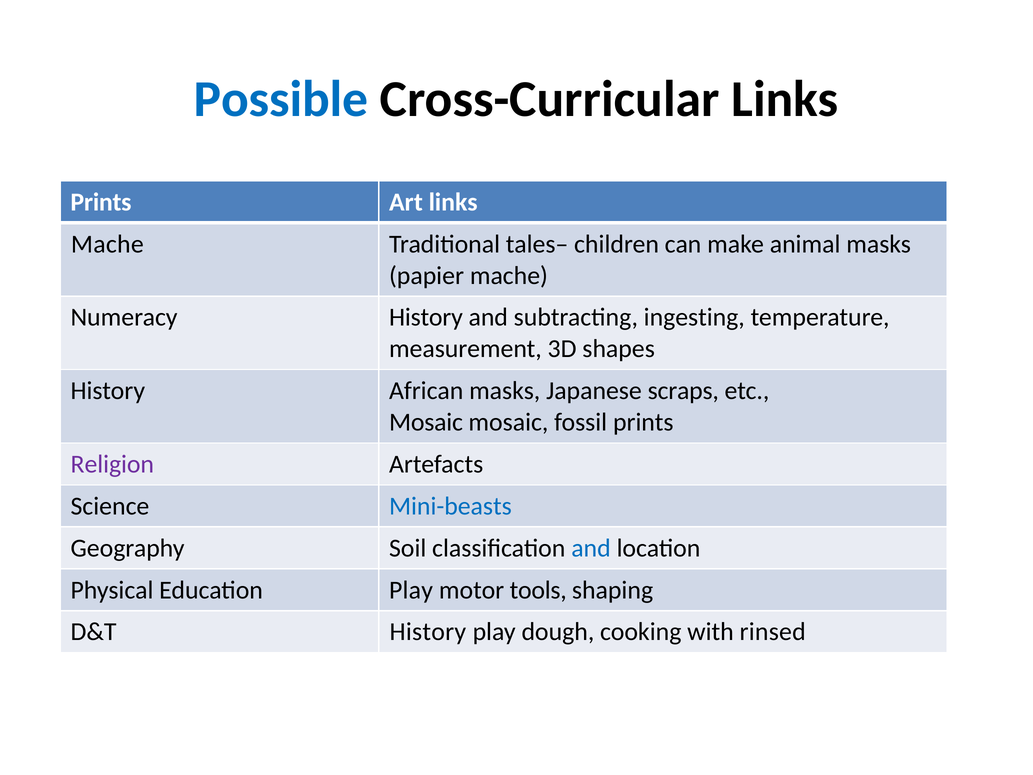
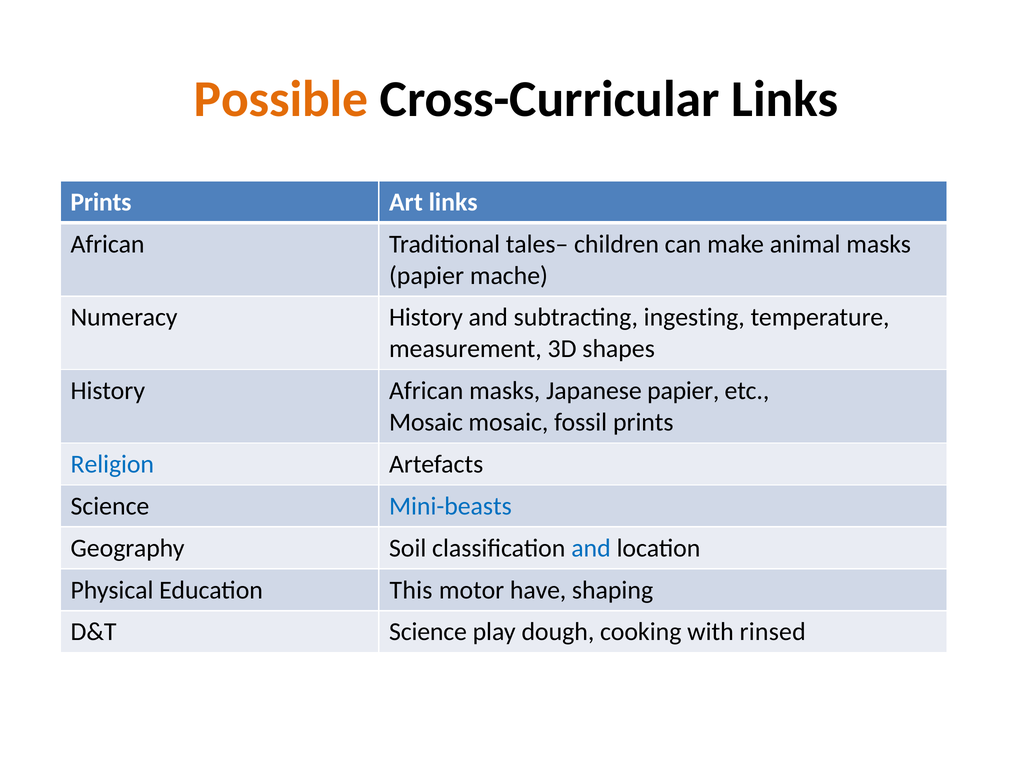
Possible colour: blue -> orange (281, 99)
Mache: Mache -> African (108, 244)
Japanese scraps: scraps -> papier (683, 391)
Religion colour: purple -> blue (112, 464)
Education Play: Play -> This (411, 590)
tools: tools -> have (538, 590)
D&T History: History -> Science (428, 632)
